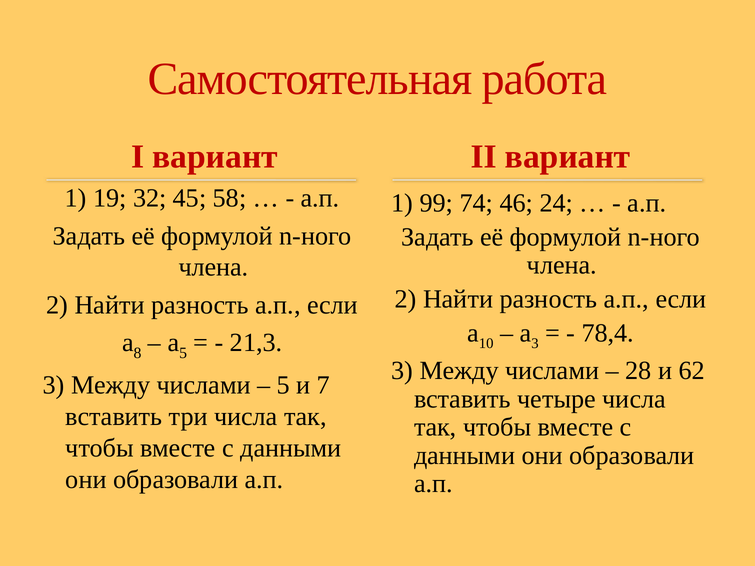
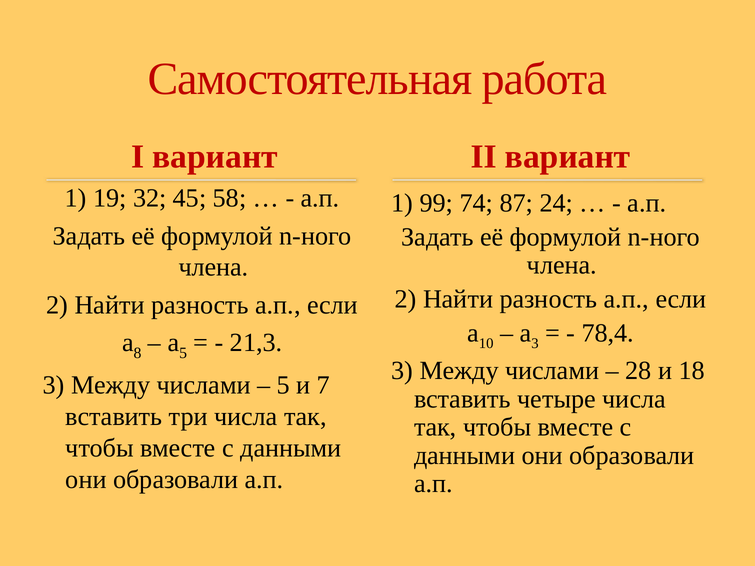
46: 46 -> 87 (516, 203)
62: 62 -> 18 (692, 371)
